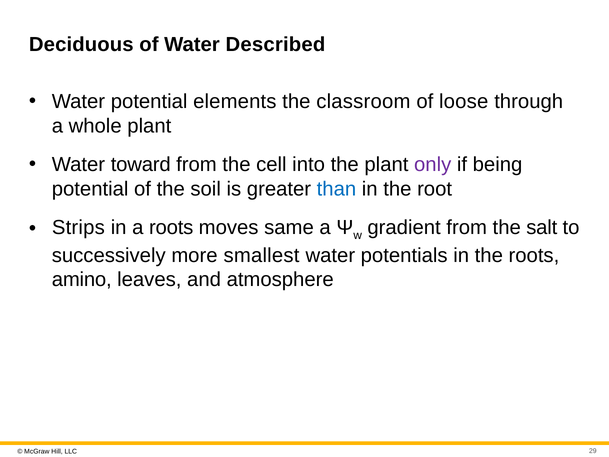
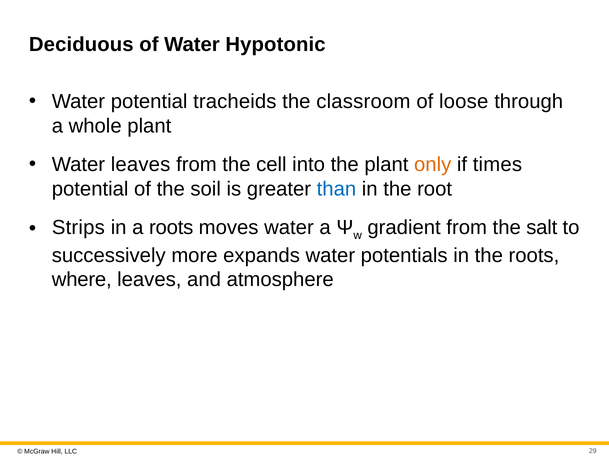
Described: Described -> Hypotonic (275, 44)
elements: elements -> tracheids (235, 102)
Water toward: toward -> leaves (141, 165)
only colour: purple -> orange (433, 165)
being: being -> times (497, 165)
moves same: same -> water (289, 227)
smallest: smallest -> expands (262, 255)
amino: amino -> where (82, 280)
